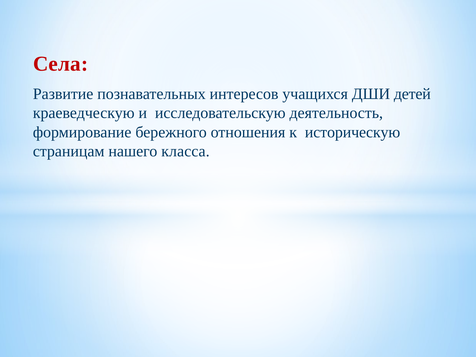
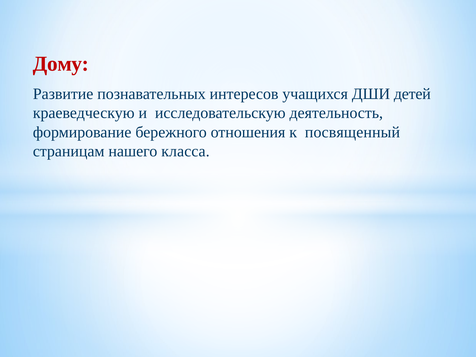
Села: Села -> Дому (61, 64)
историческую: историческую -> посвященный (352, 132)
